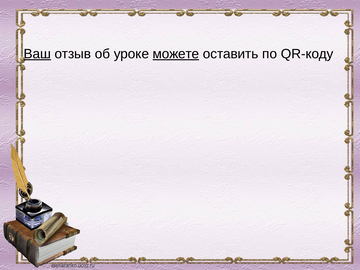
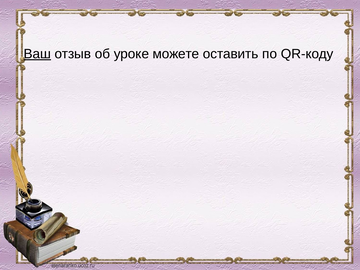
можете underline: present -> none (176, 54)
